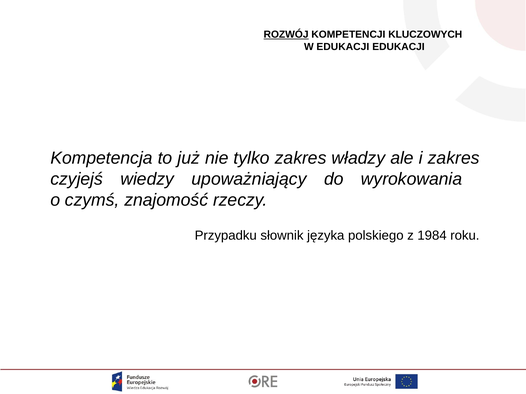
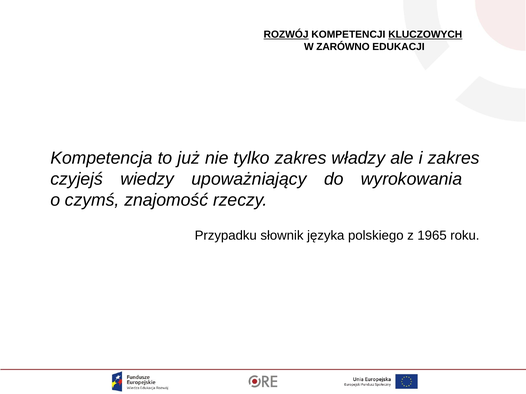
KLUCZOWYCH underline: none -> present (425, 35)
W EDUKACJI: EDUKACJI -> ZARÓWNO (343, 47)
1984: 1984 -> 1965 (432, 236)
